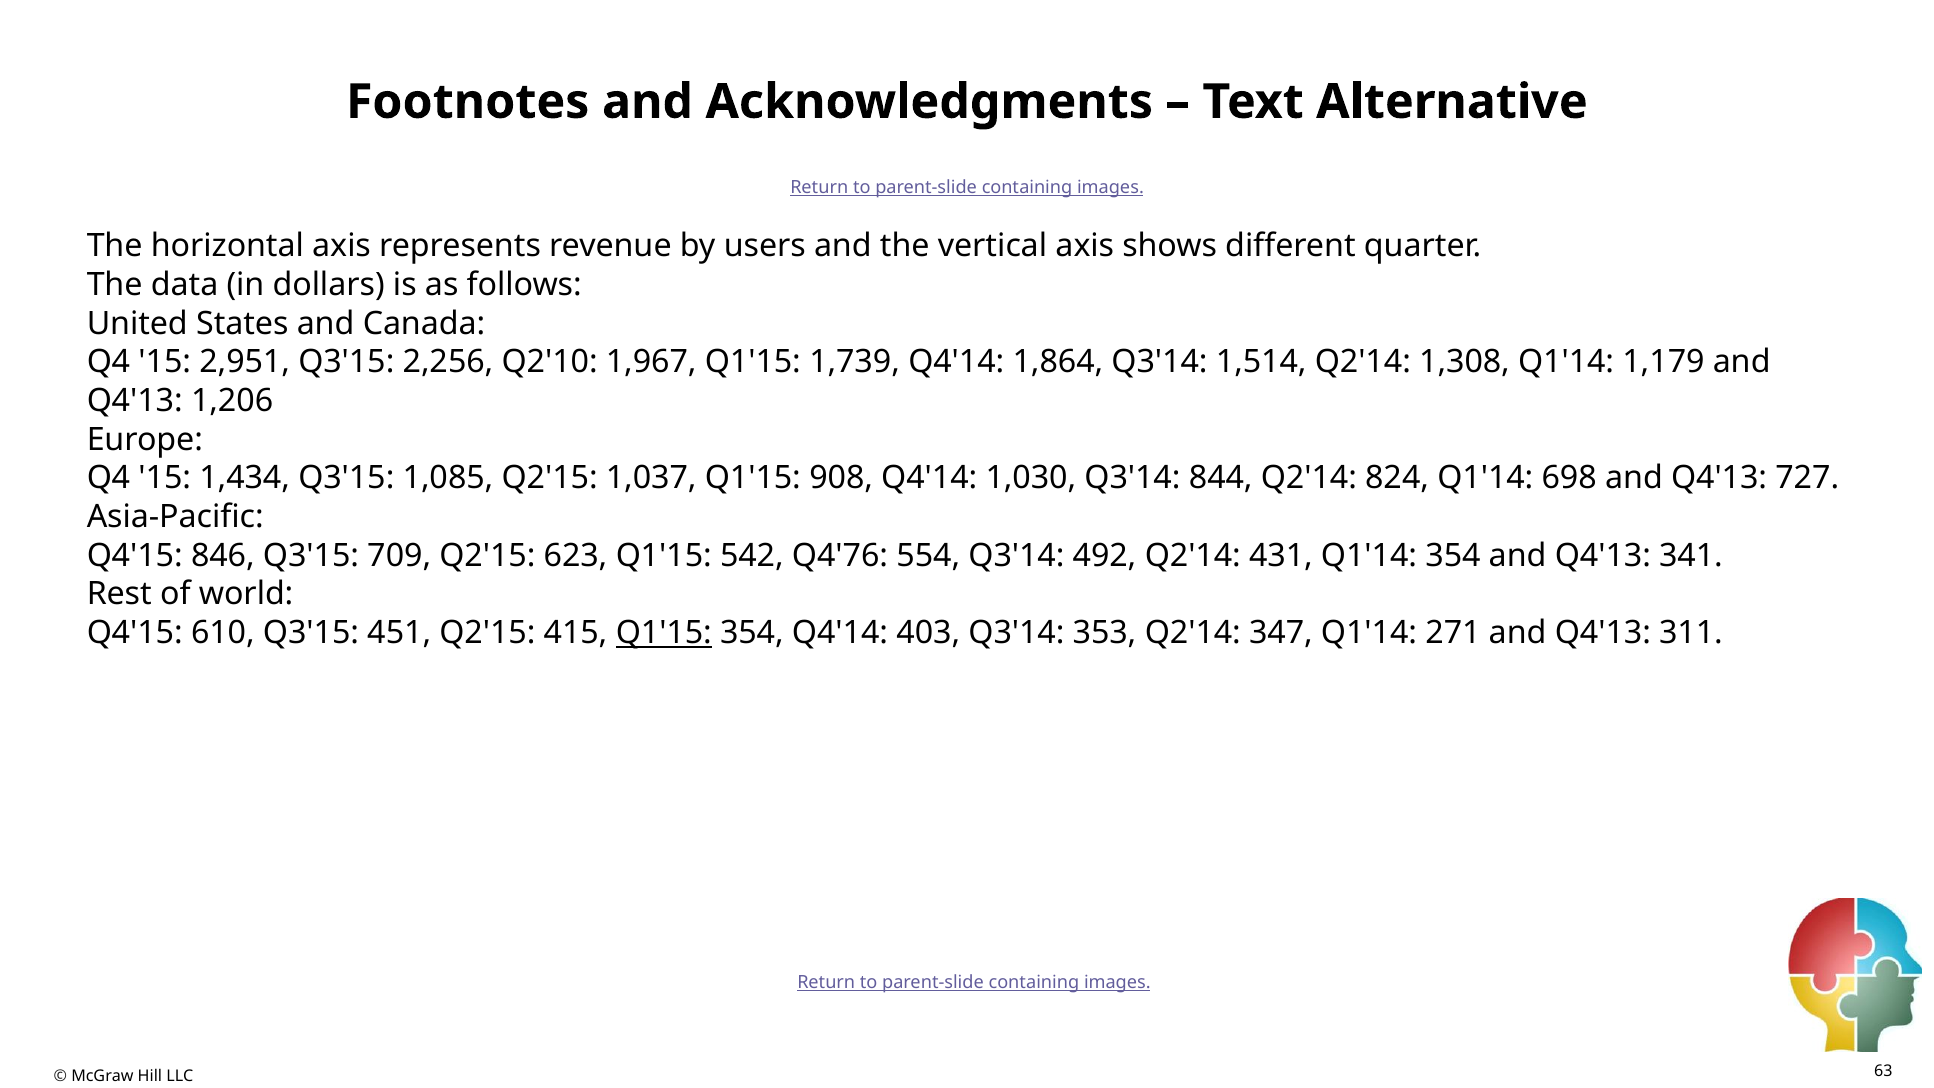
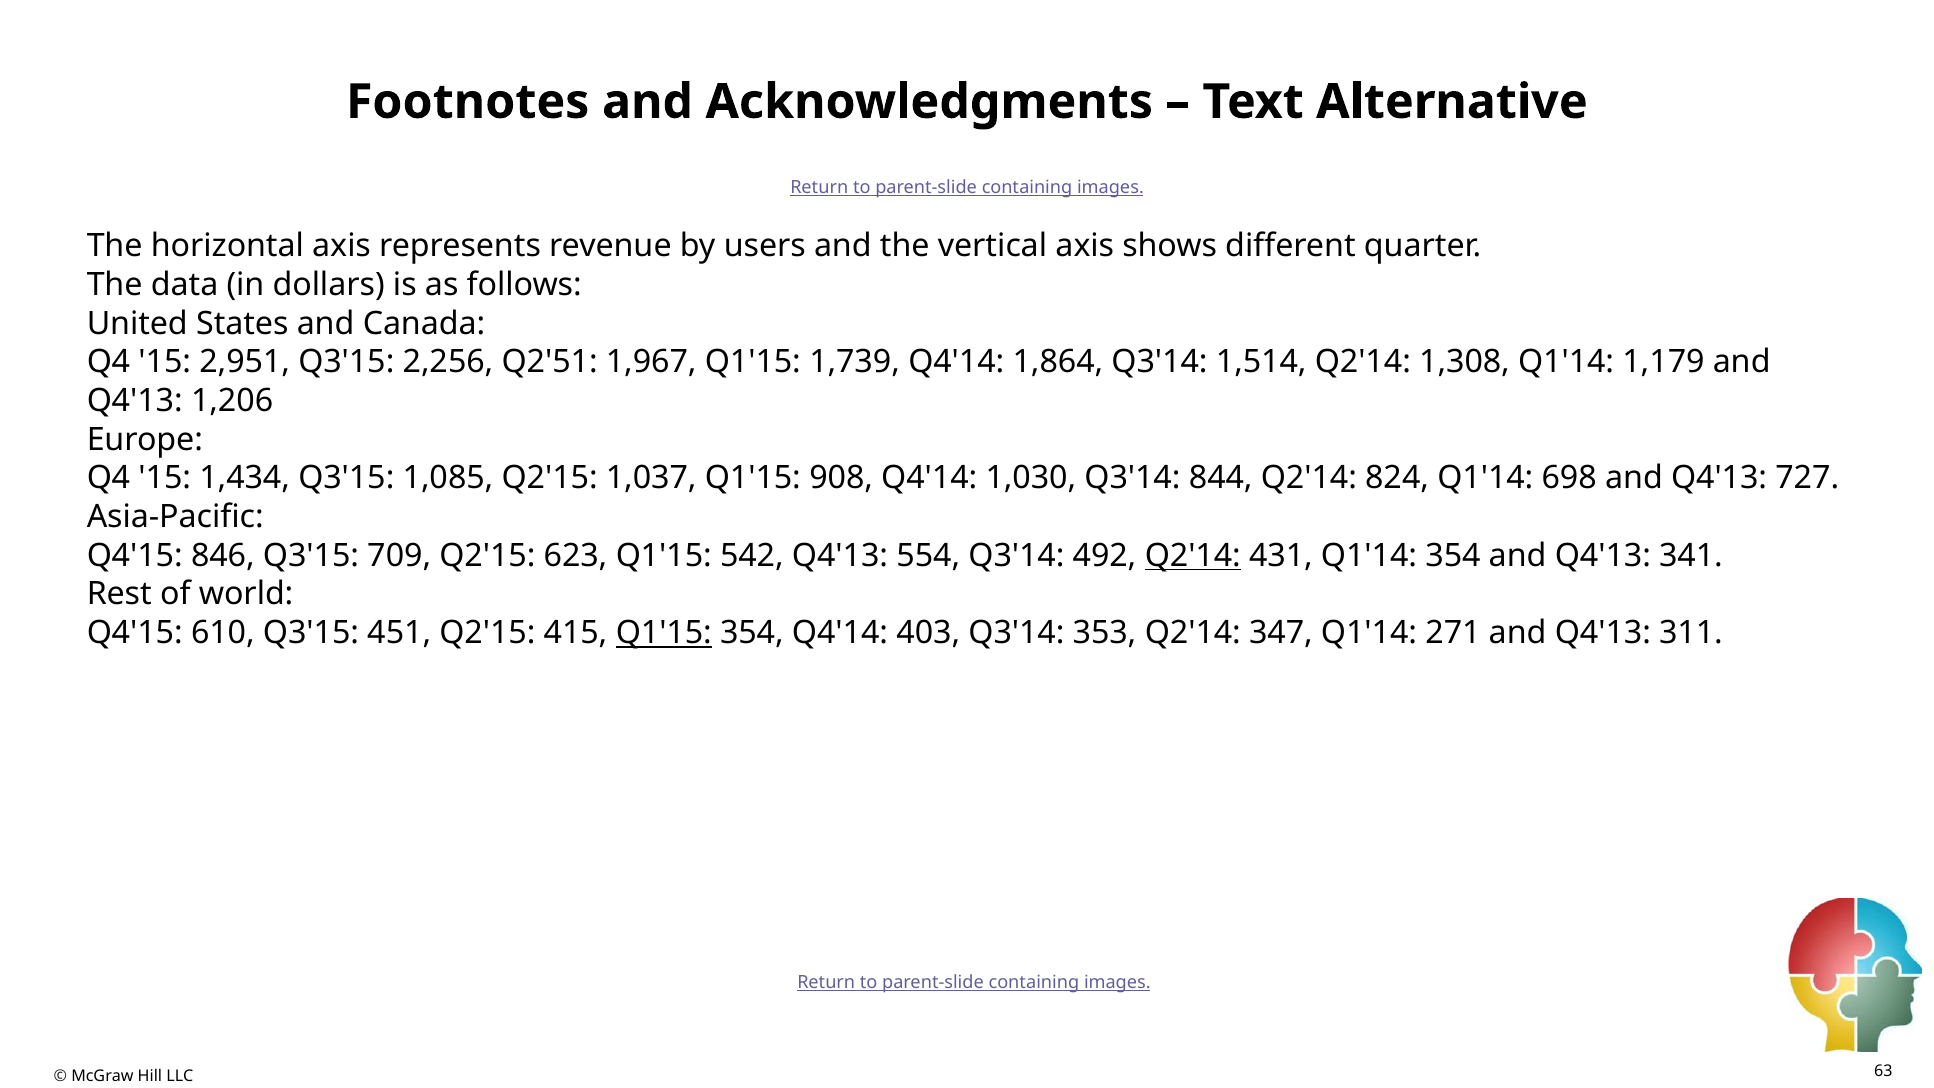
Q2'10: Q2'10 -> Q2'51 (550, 362)
542 Q4'76: Q4'76 -> Q4'13 (840, 556)
Q2'14 underline: none -> present (1193, 556)
